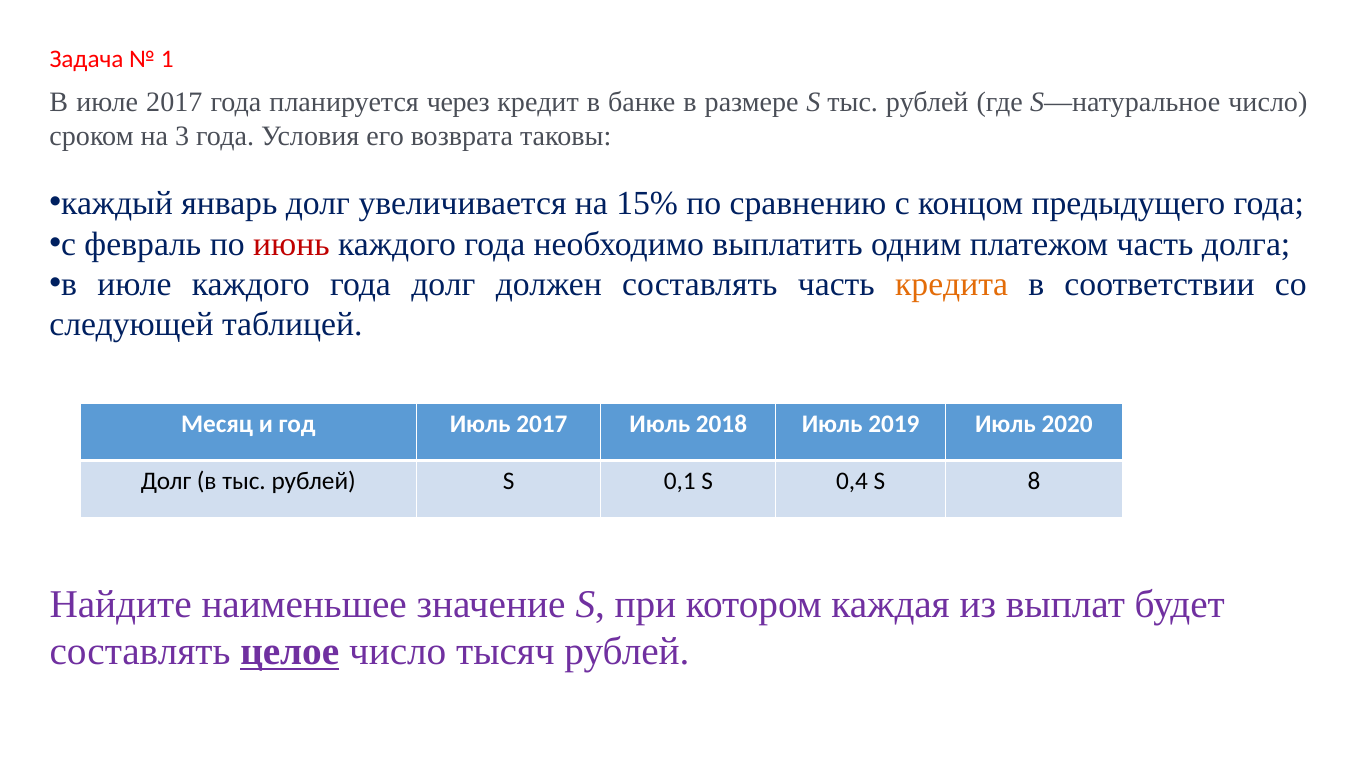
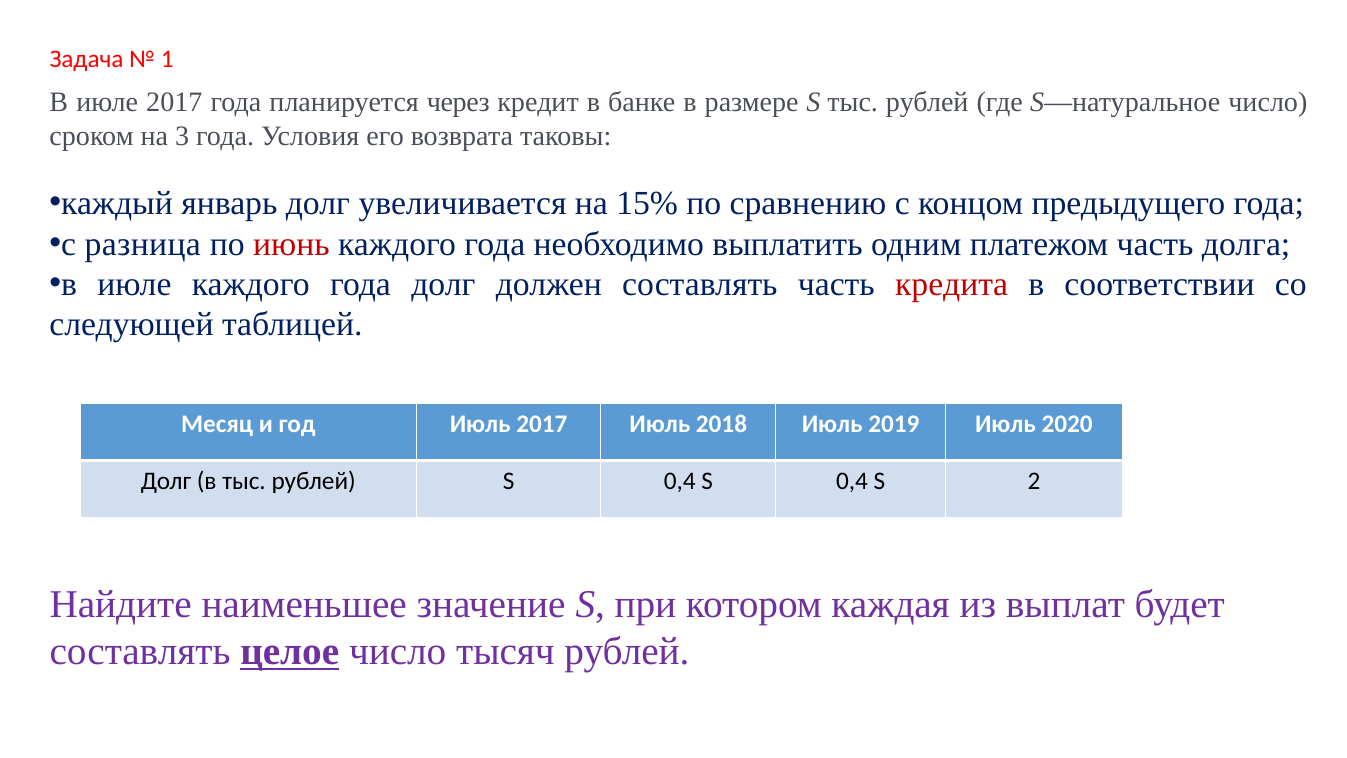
февраль: февраль -> разница (143, 244)
кредита colour: orange -> red (952, 284)
рублей S 0,1: 0,1 -> 0,4 (680, 481)
8: 8 -> 2 (1034, 481)
